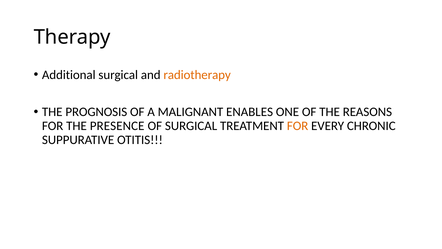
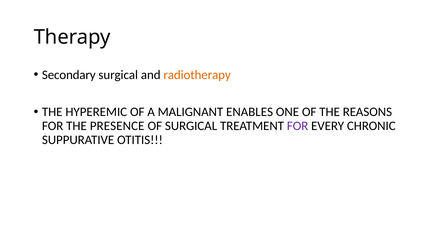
Additional: Additional -> Secondary (69, 75)
PROGNOSIS: PROGNOSIS -> HYPEREMIC (96, 112)
FOR colour: orange -> purple (298, 126)
